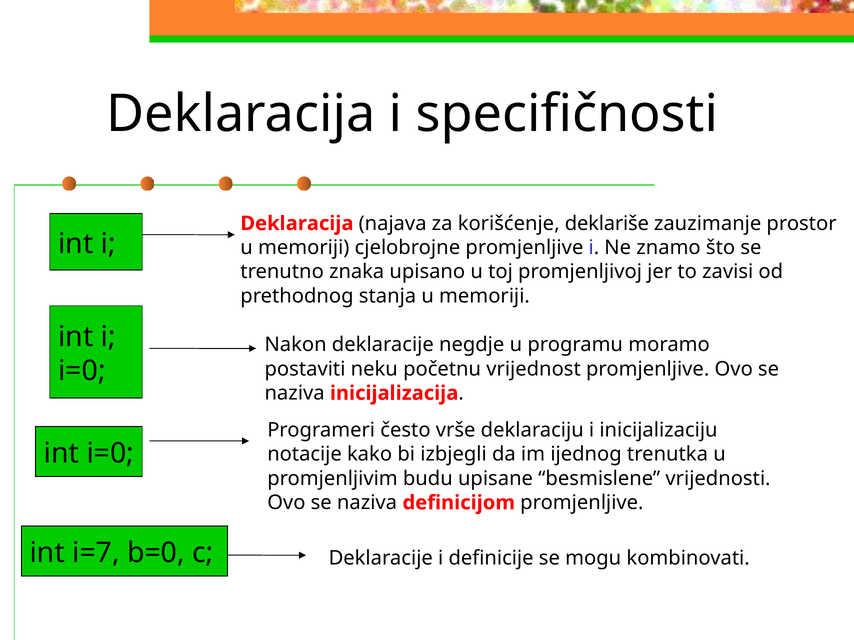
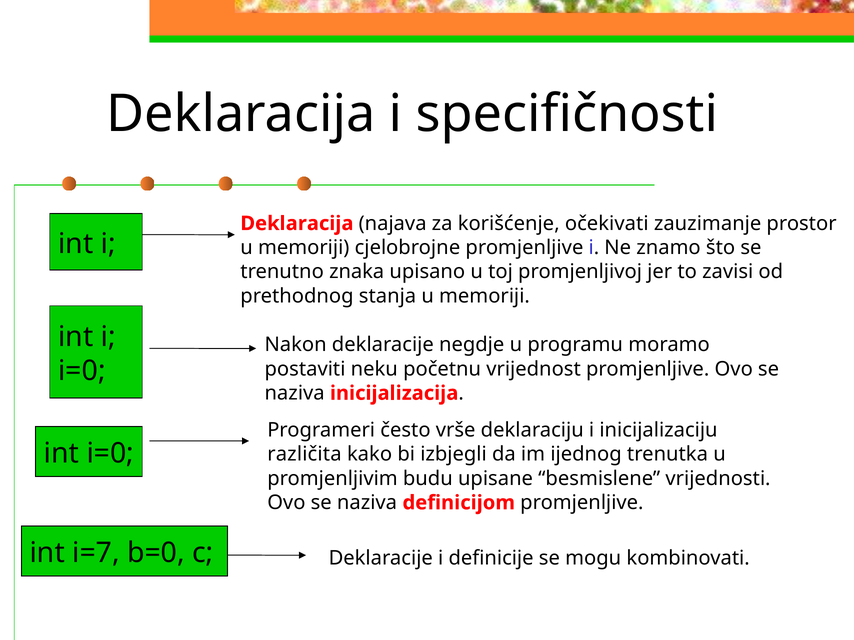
deklariše: deklariše -> očekivati (607, 224)
notacije: notacije -> različita (304, 455)
